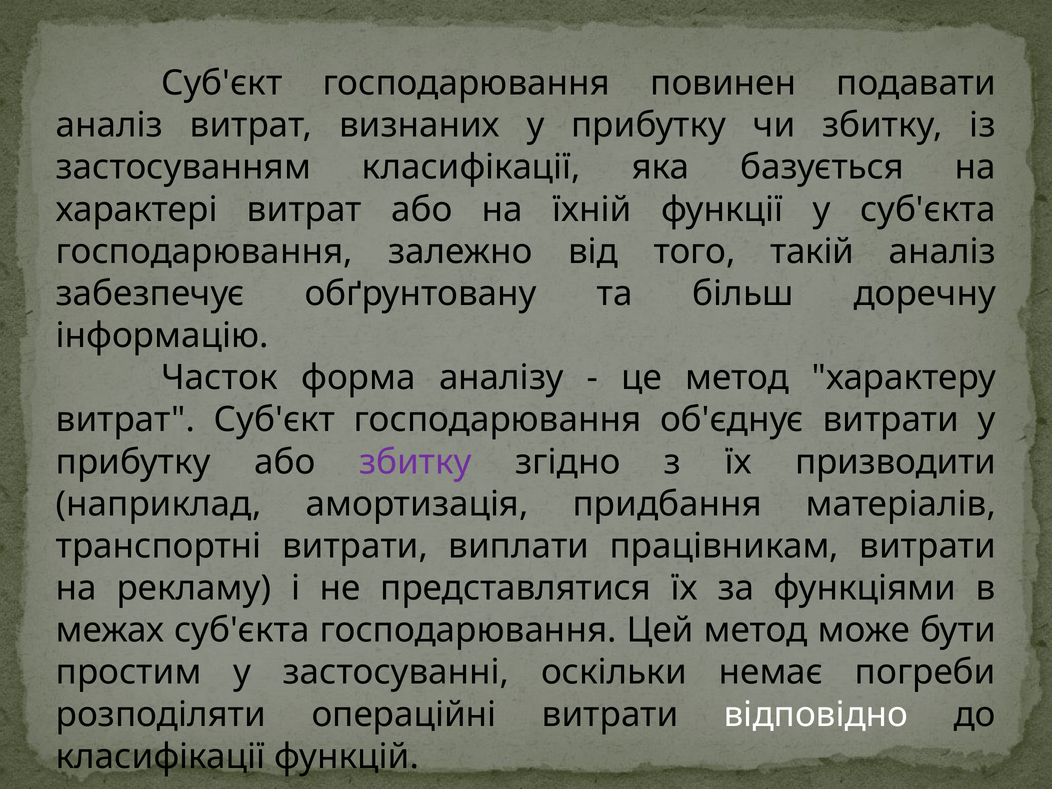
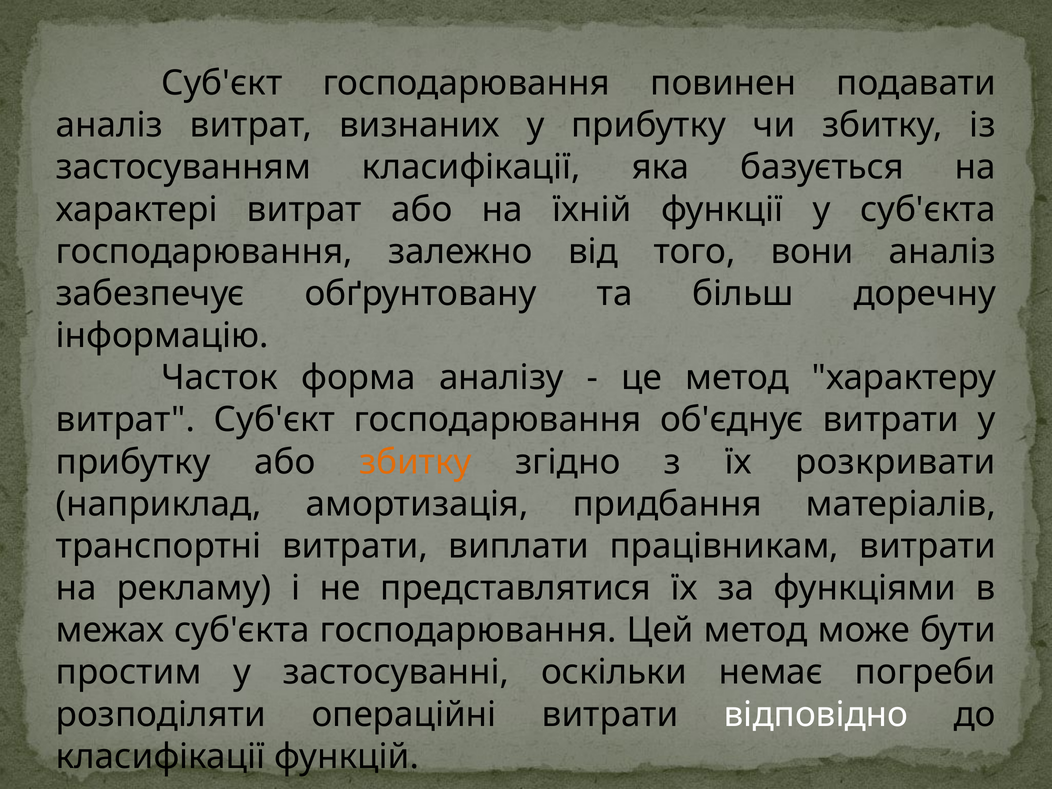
такій: такій -> вони (812, 252)
збитку colour: purple -> orange (415, 462)
призводити: призводити -> розкривати (895, 462)
